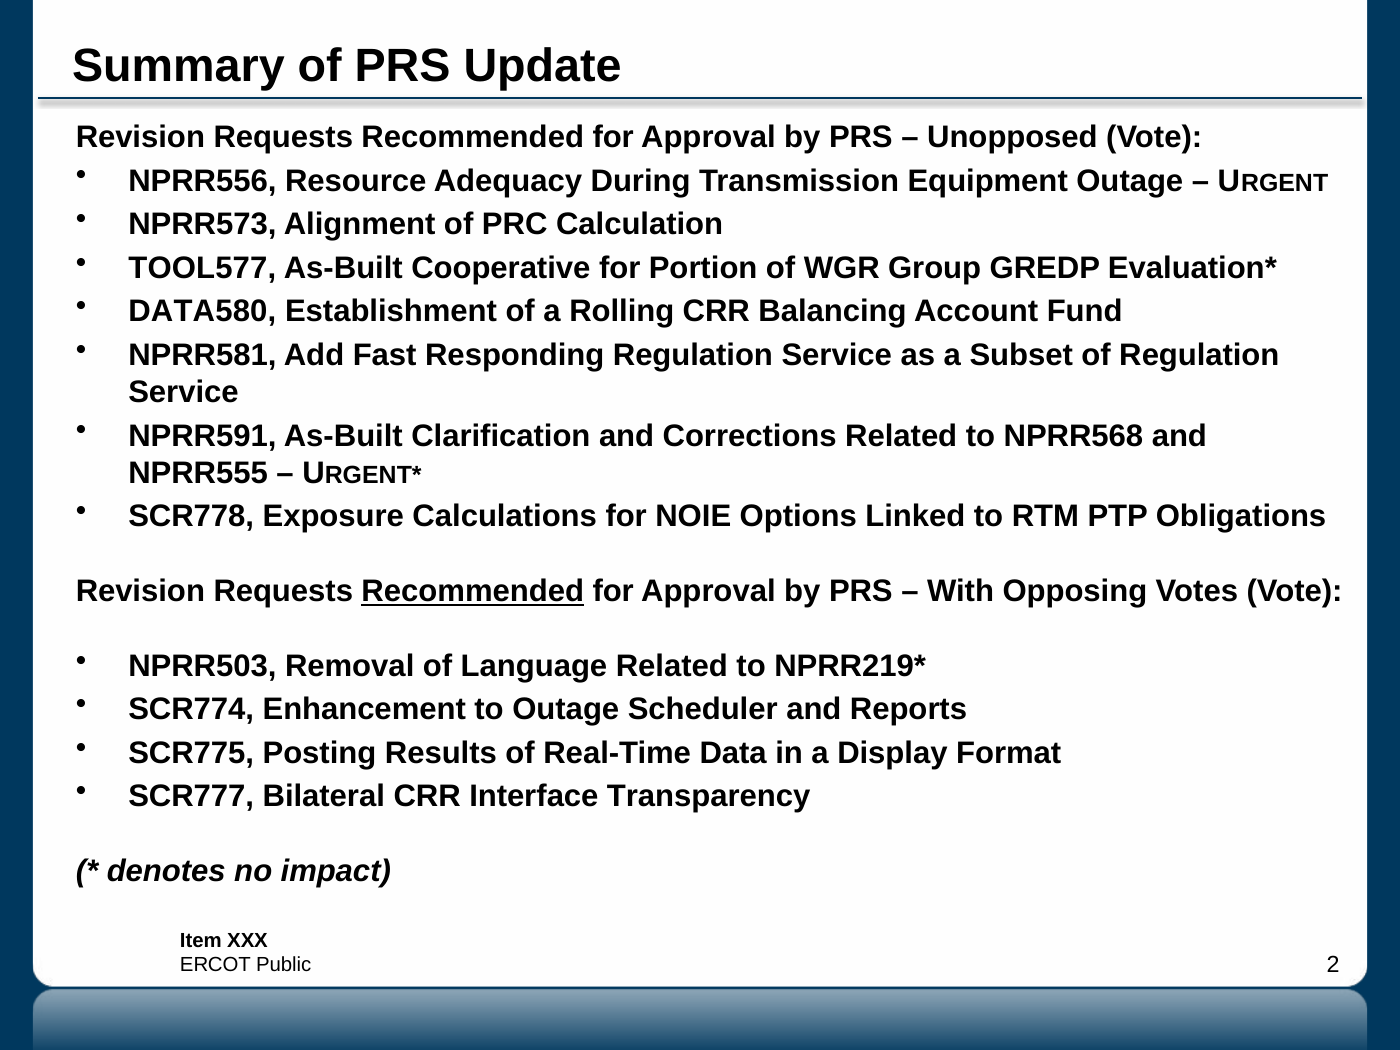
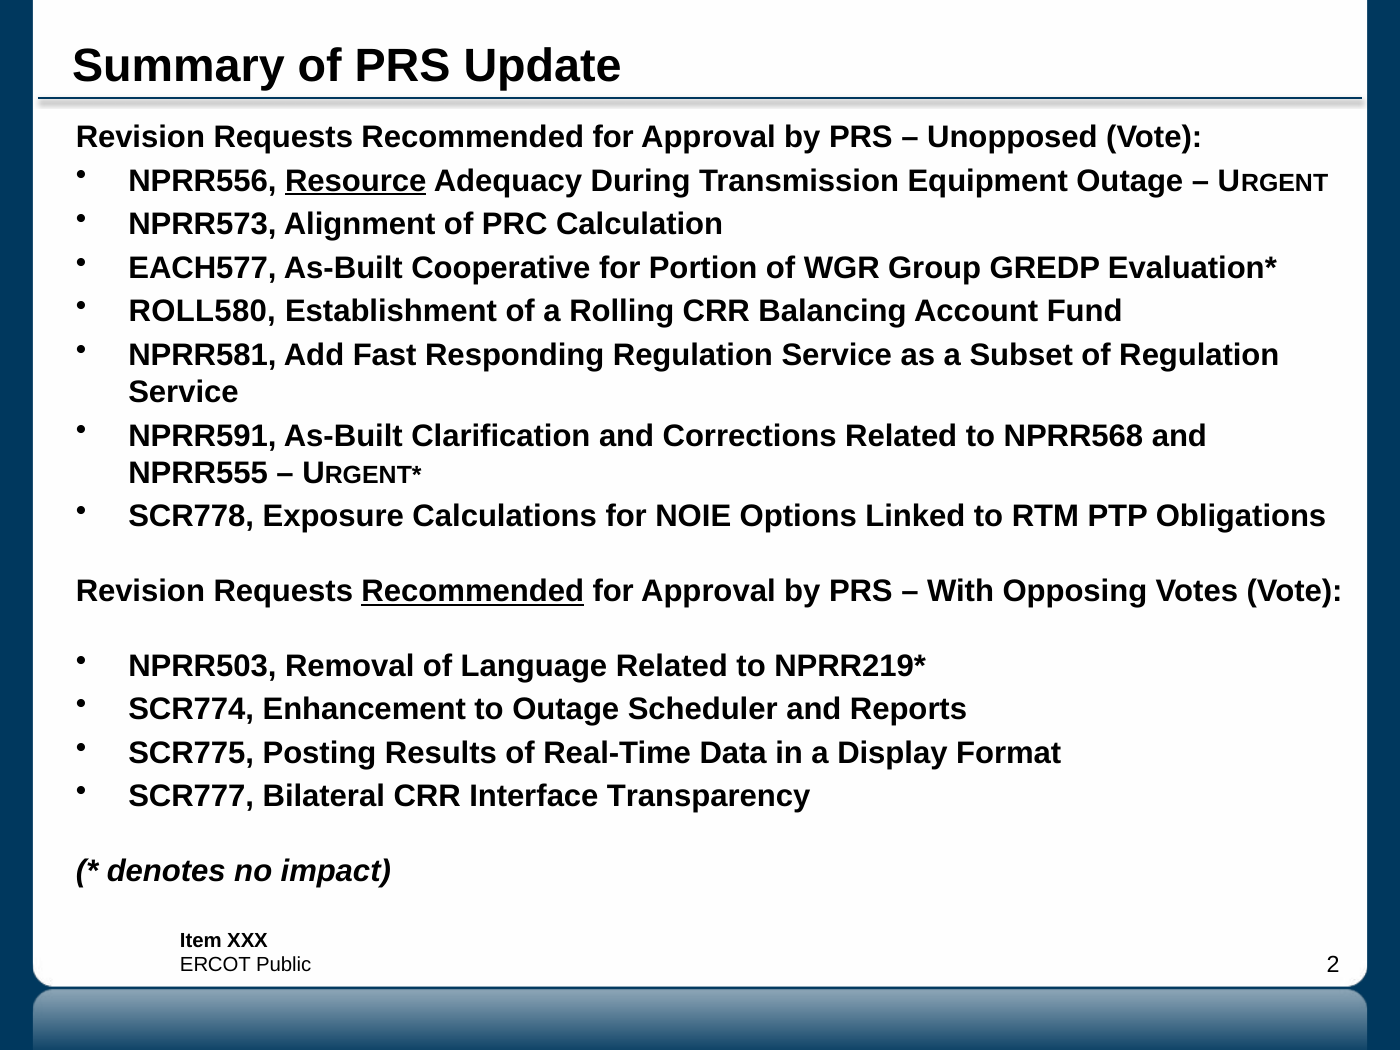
Resource underline: none -> present (356, 181)
TOOL577: TOOL577 -> EACH577 (202, 268)
DATA580: DATA580 -> ROLL580 (202, 311)
